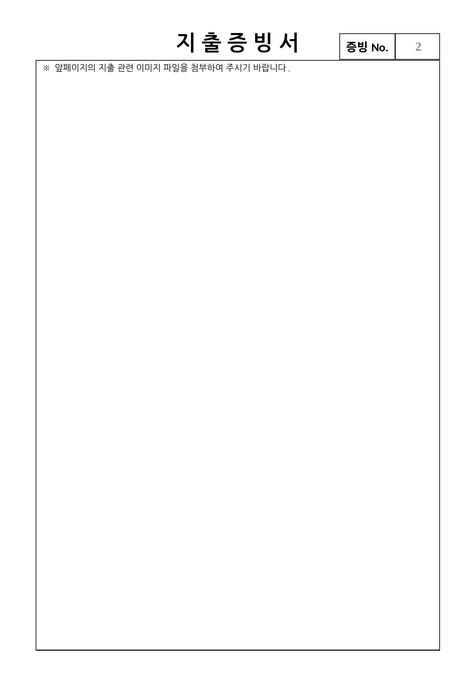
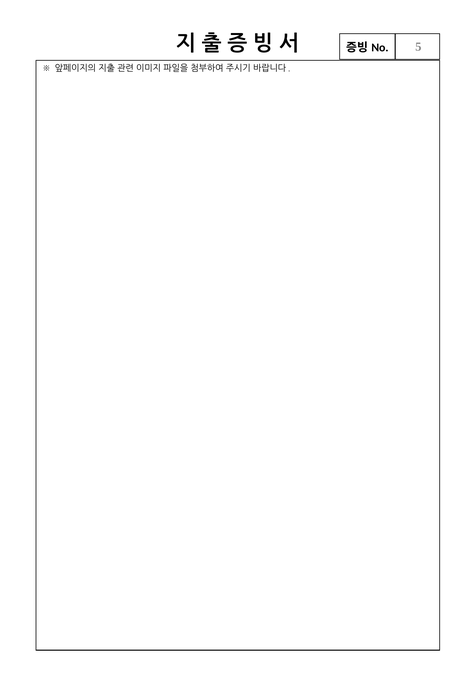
2: 2 -> 5 (418, 47)
